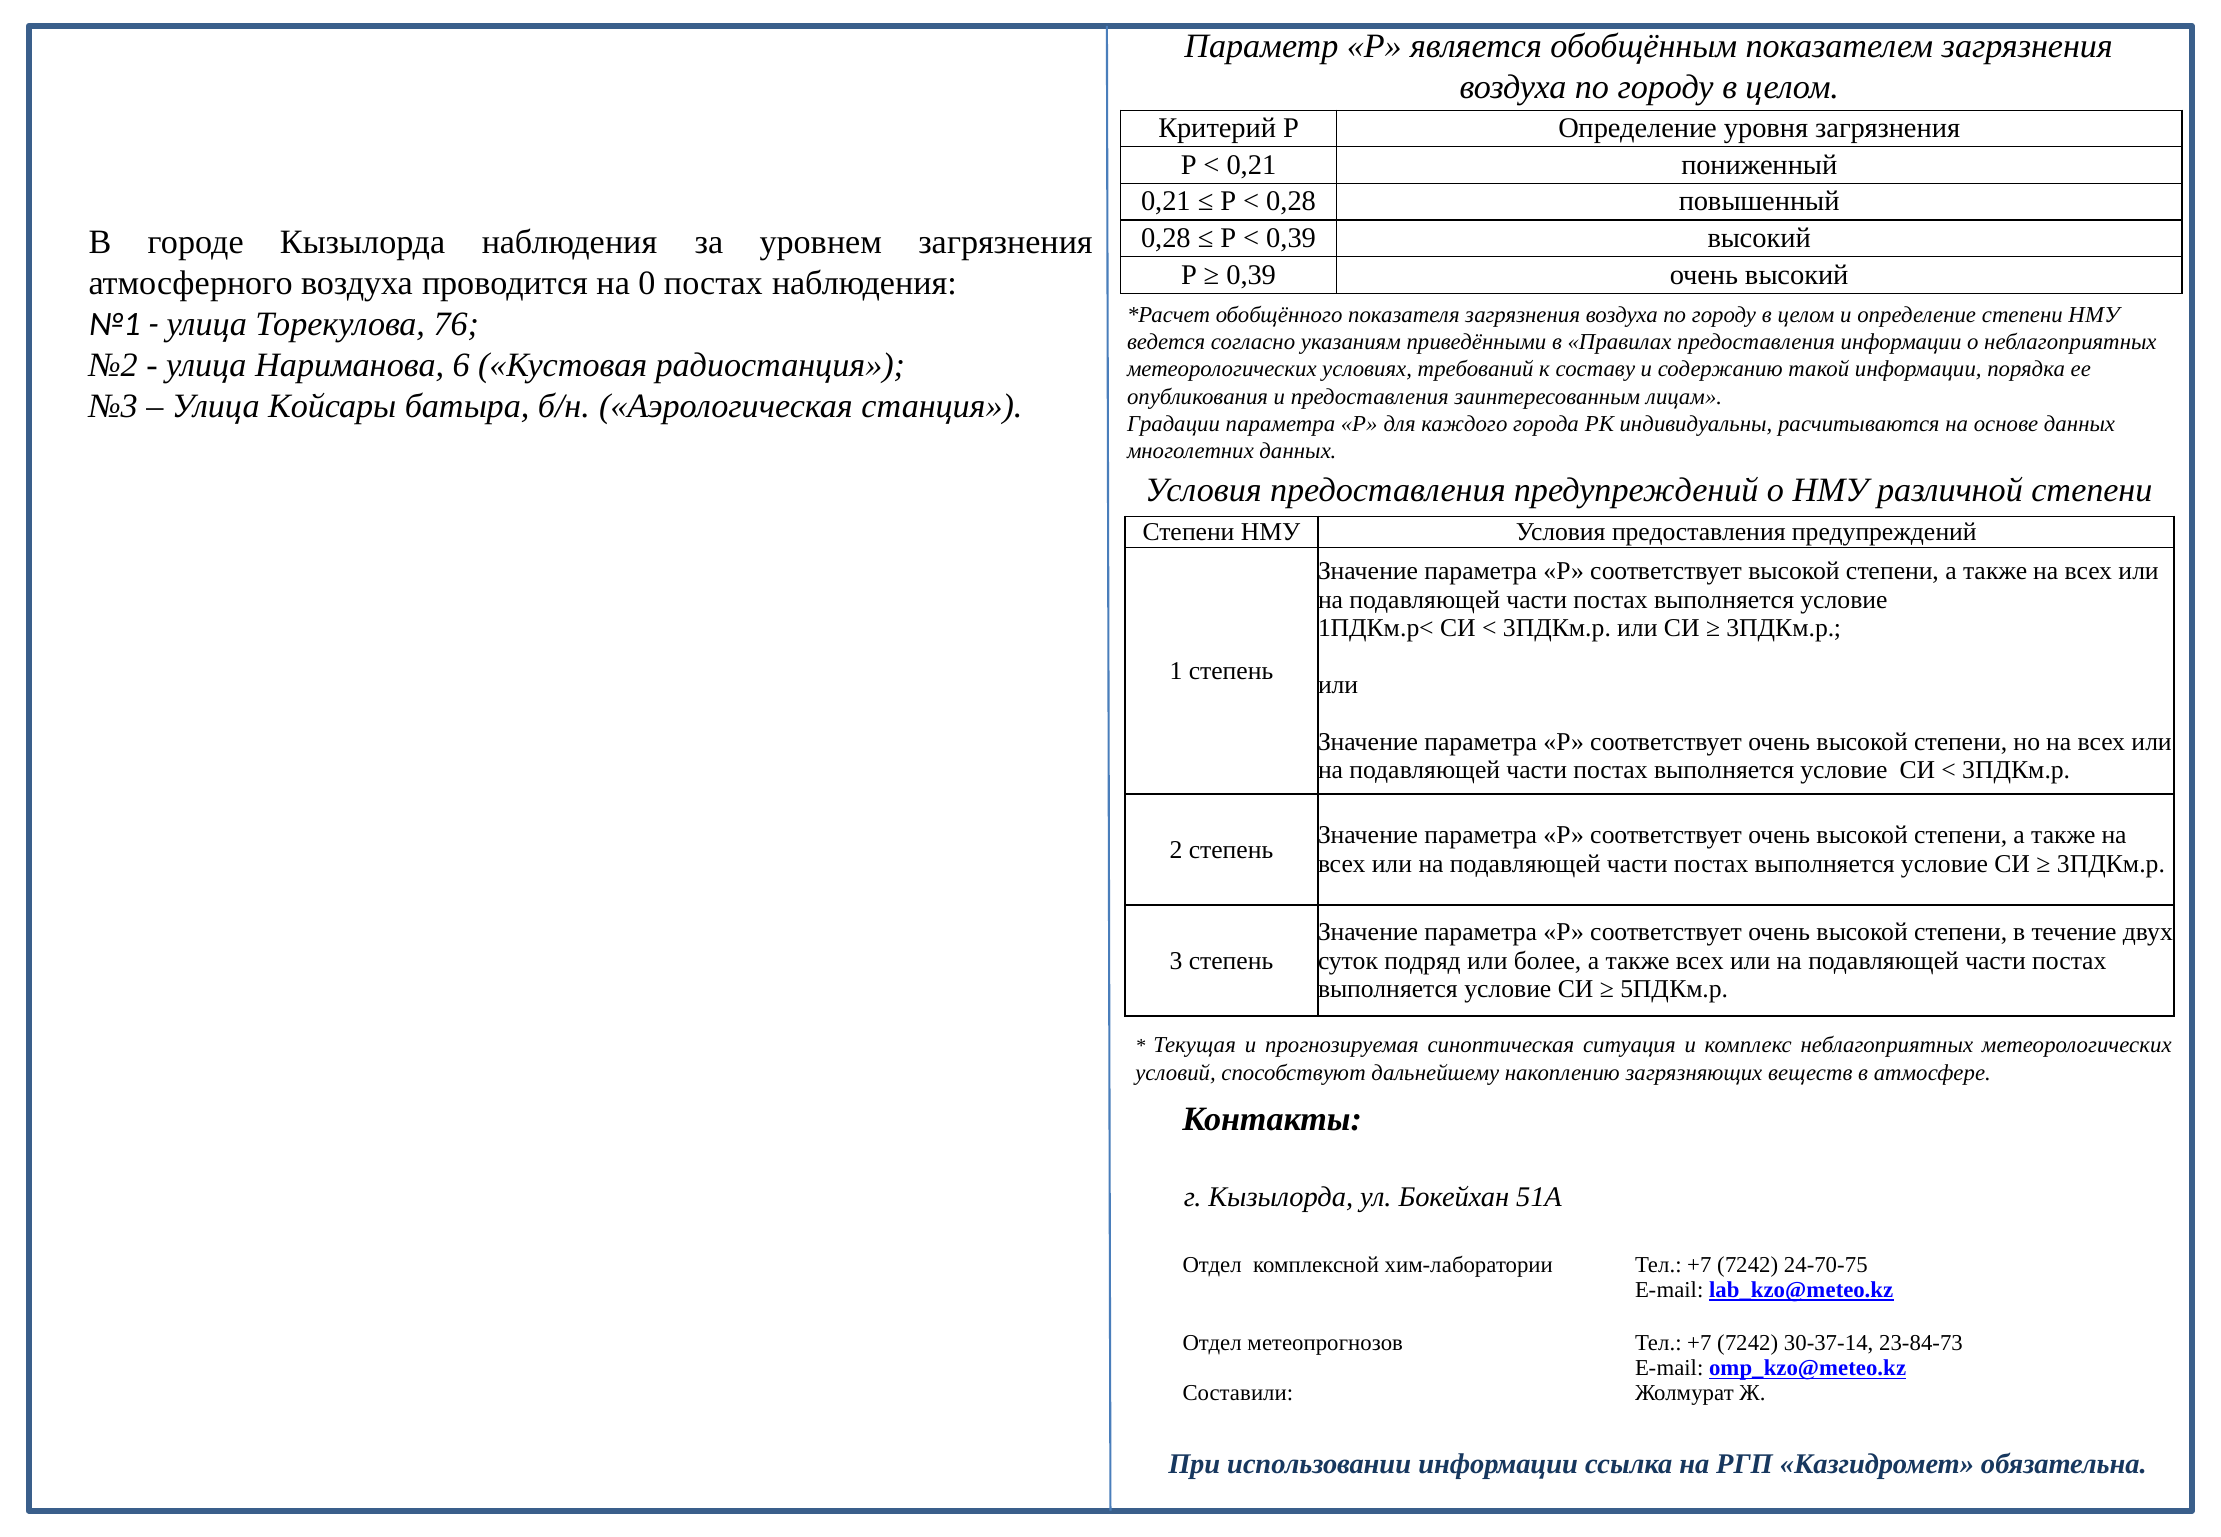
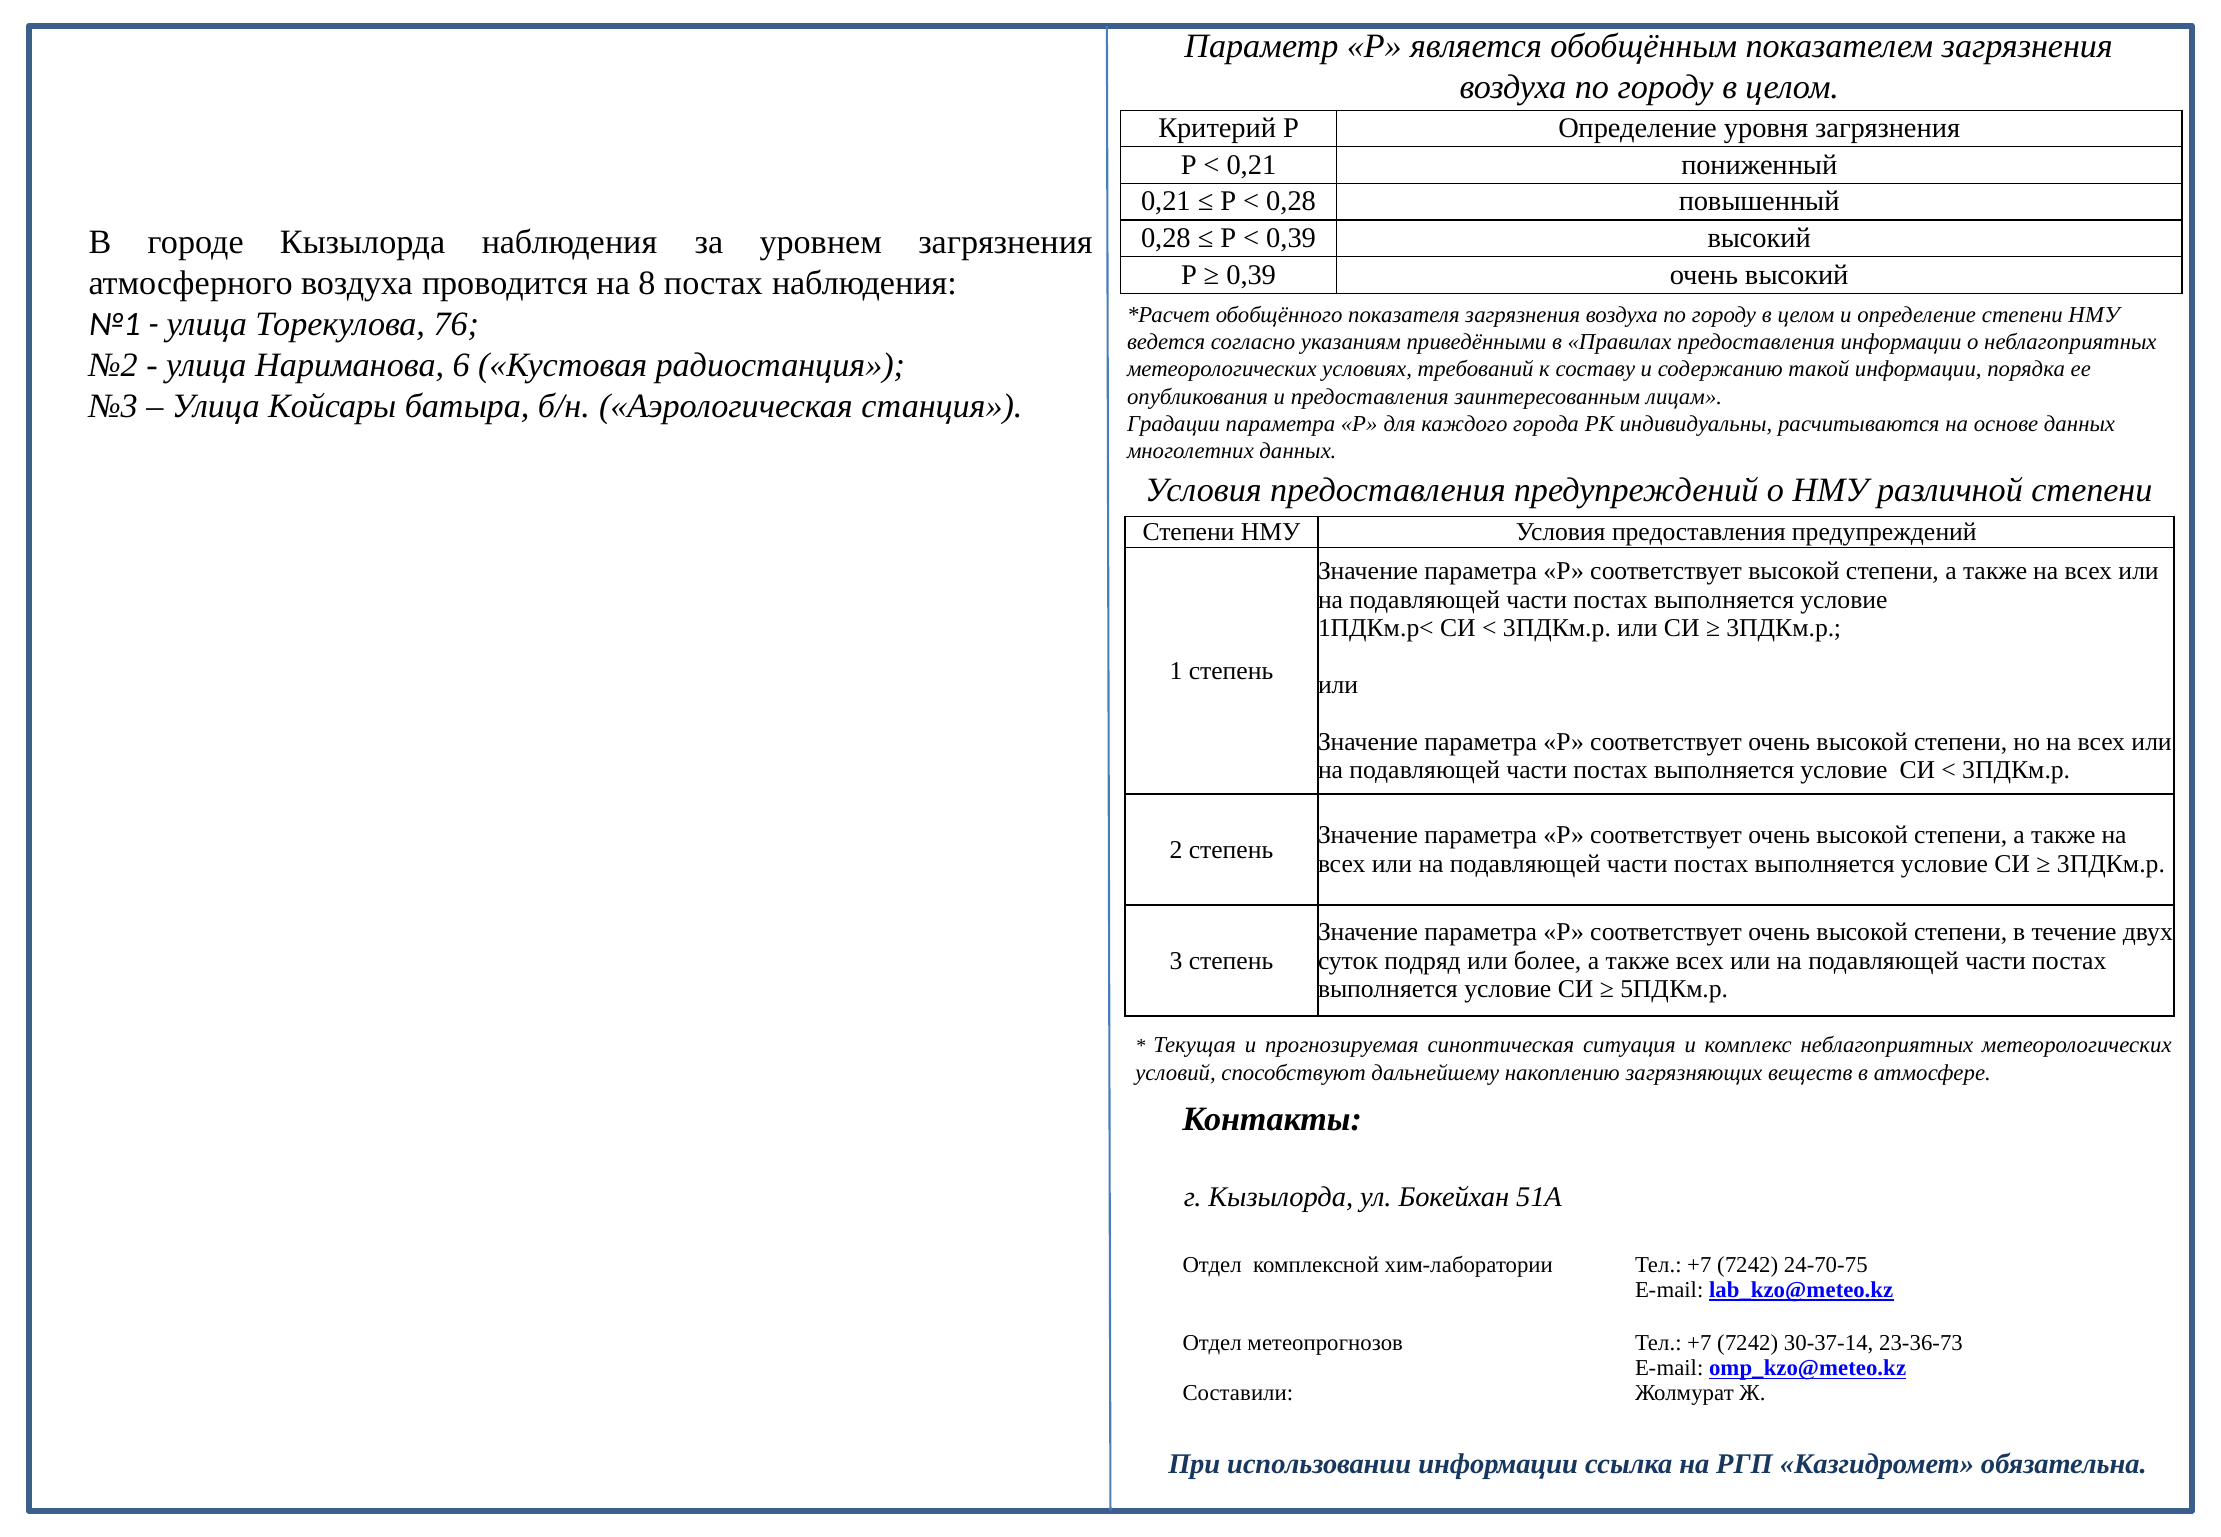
0: 0 -> 8 (647, 283)
23-84-73: 23-84-73 -> 23-36-73 (1921, 1343)
